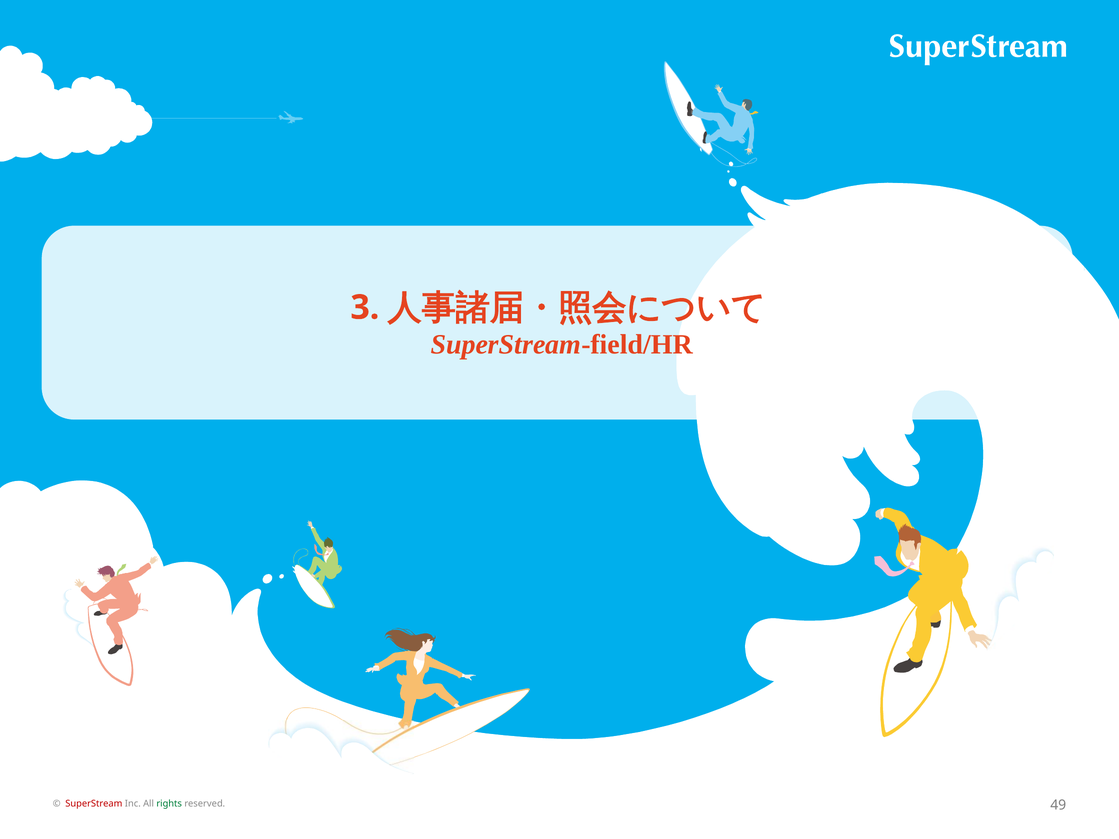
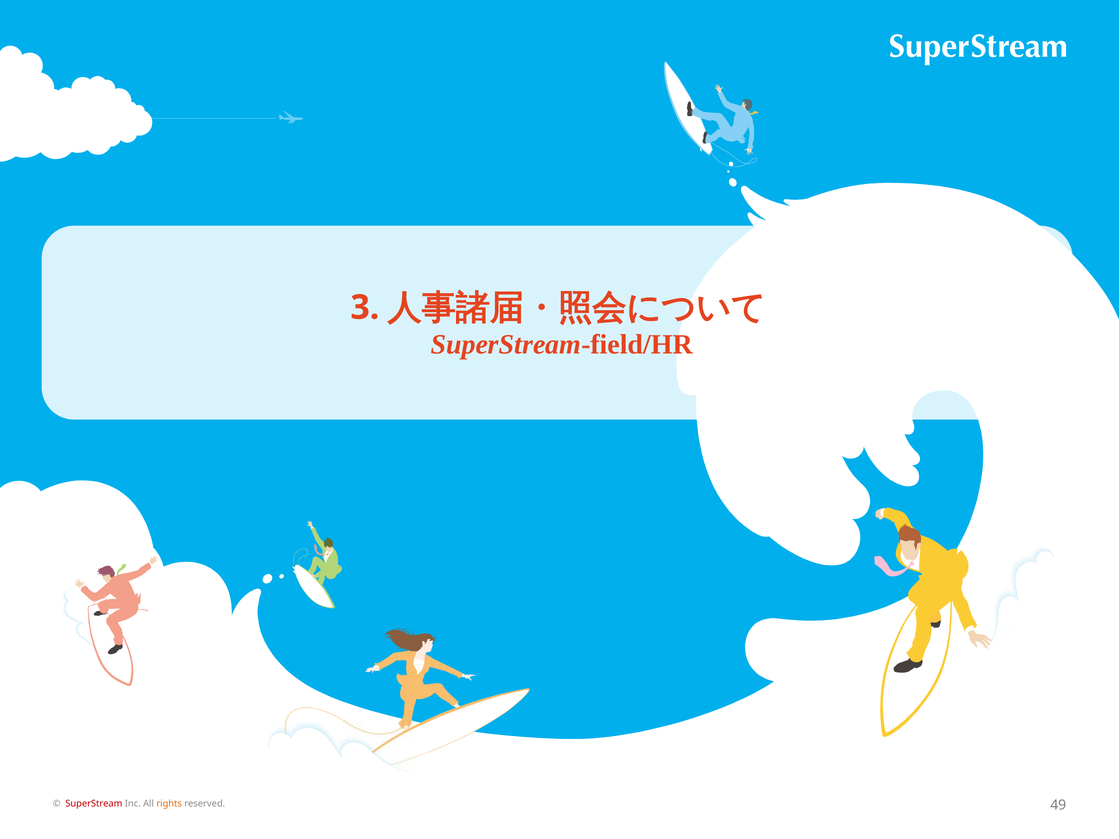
rights colour: green -> orange (169, 804)
